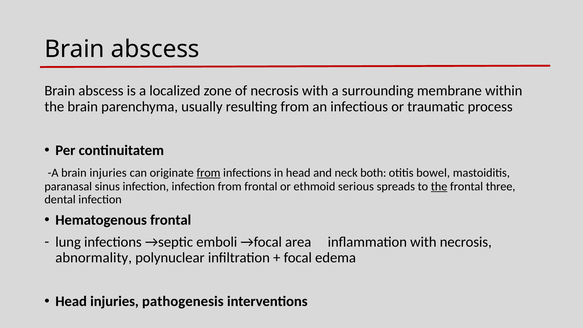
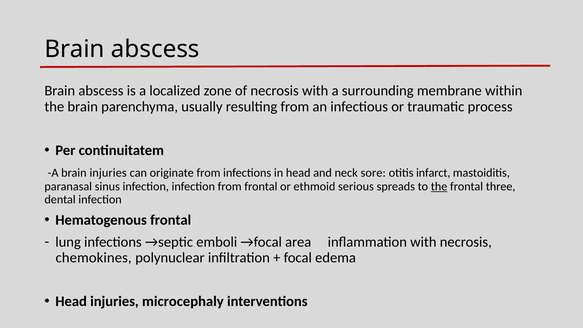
from underline: present -> none (208, 173)
both: both -> sore (373, 173)
bowel: bowel -> infarct (433, 173)
abnormality: abnormality -> chemokines (94, 258)
pathogenesis: pathogenesis -> microcephaly (183, 301)
